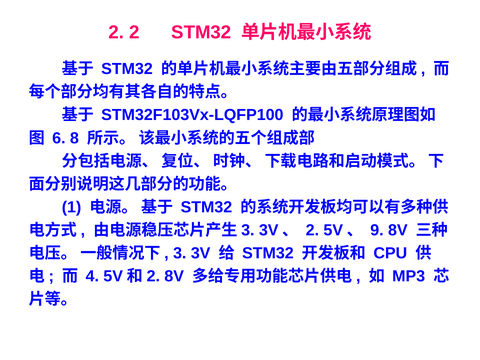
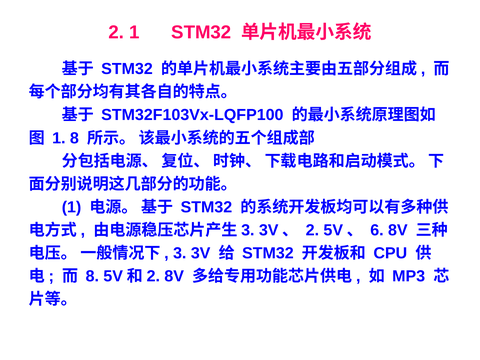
2 2: 2 -> 1 (134, 32)
6: 6 -> 1 (59, 138)
9: 9 -> 6 (377, 230)
4: 4 -> 8 (92, 276)
